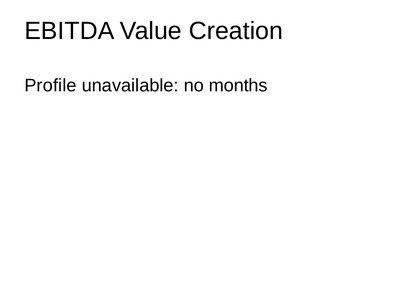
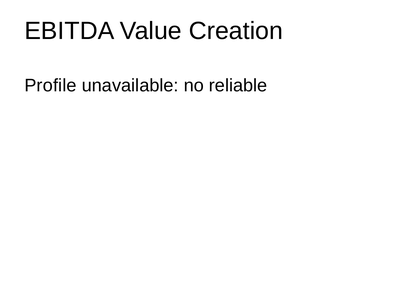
months: months -> reliable (238, 86)
